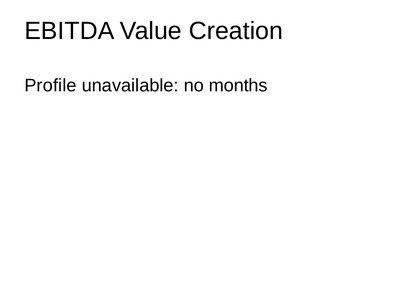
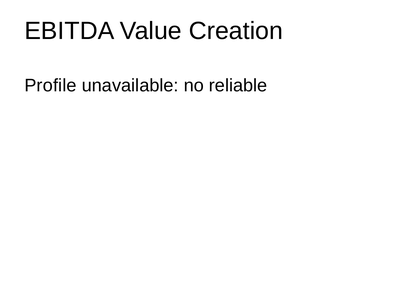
months: months -> reliable (238, 86)
